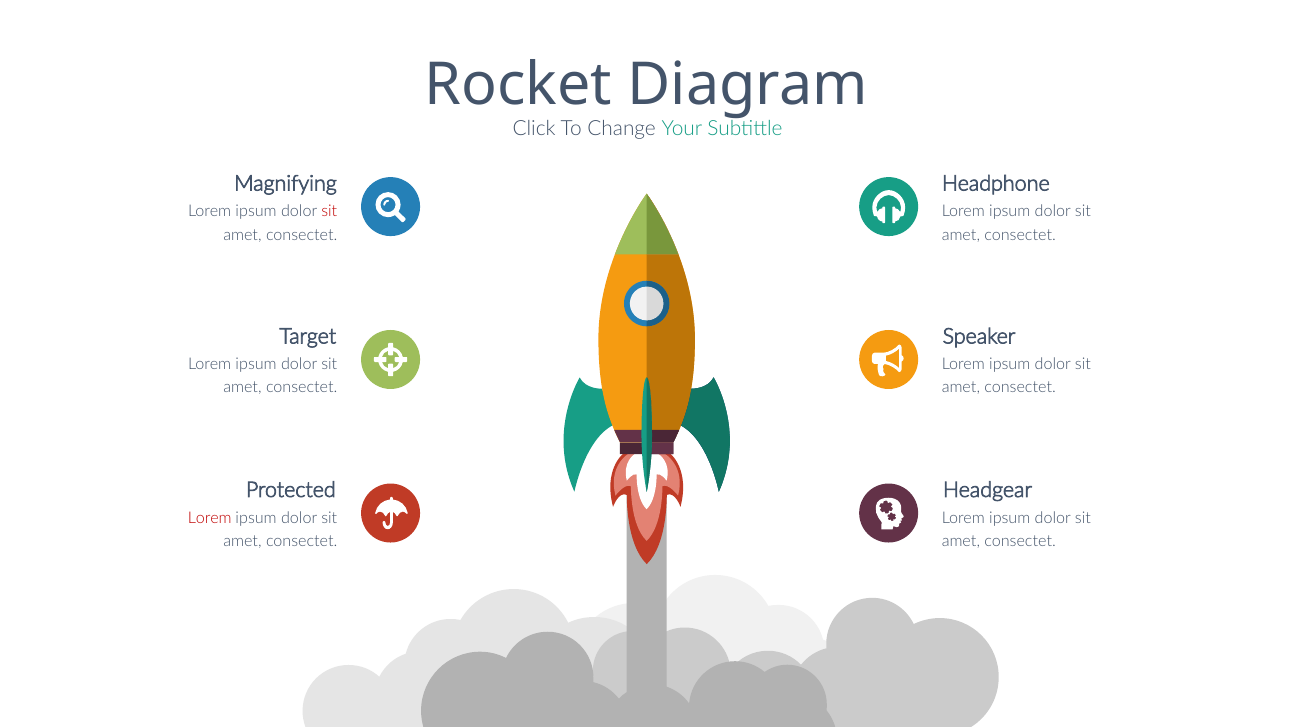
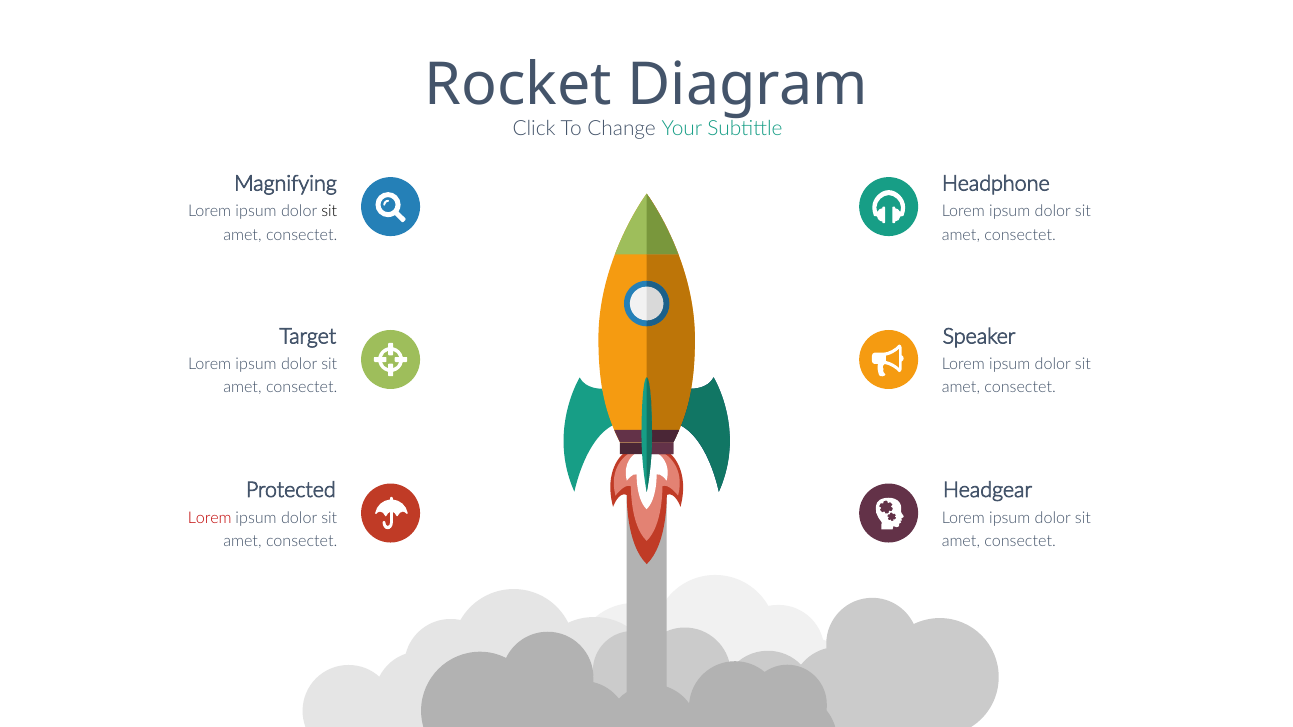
sit colour: red -> black (329, 212)
